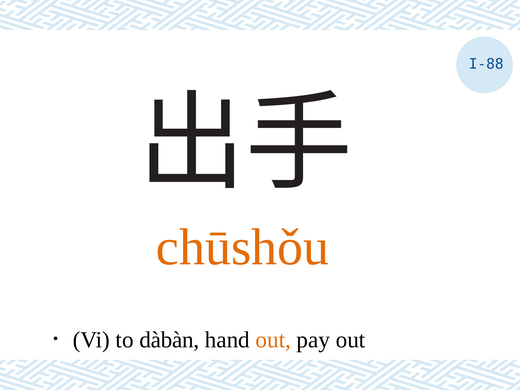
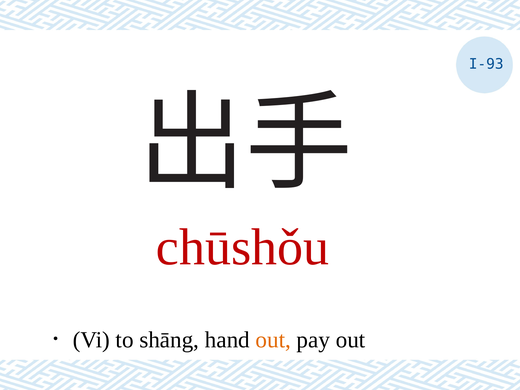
I-88: I-88 -> I-93 (486, 64)
chūshǒu colour: orange -> red (243, 247)
dàbàn: dàbàn -> shāng (169, 340)
